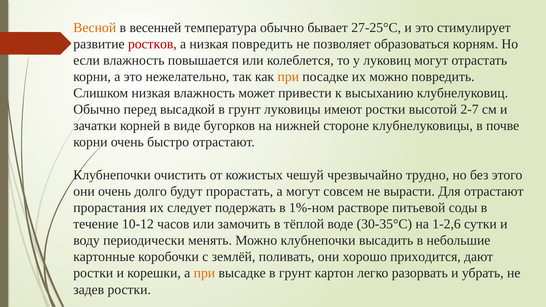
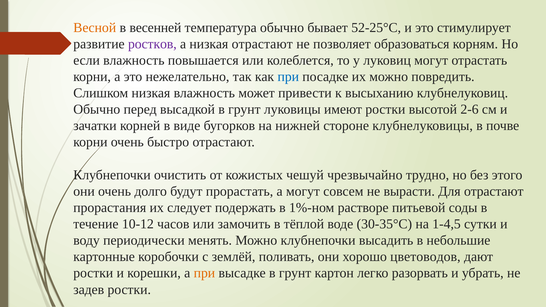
27-25°С: 27-25°С -> 52-25°С (376, 28)
ростков colour: red -> purple (152, 44)
низкая повредить: повредить -> отрастают (262, 44)
при colour: orange -> blue (288, 77)
2-7: 2-7 -> 2-6 (470, 109)
1-2,6: 1-2,6 -> 1-4,5 (447, 224)
приходится: приходится -> цветоводов (425, 257)
